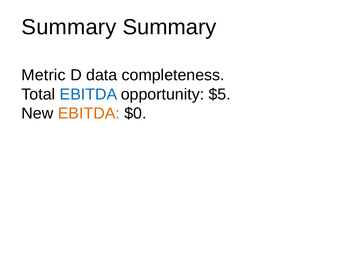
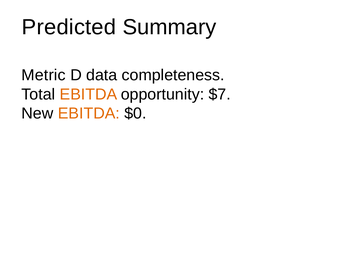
Summary: Summary -> Predicted (69, 27)
EBITDA colour: blue -> orange (88, 94)
$5: $5 -> $7 (220, 94)
